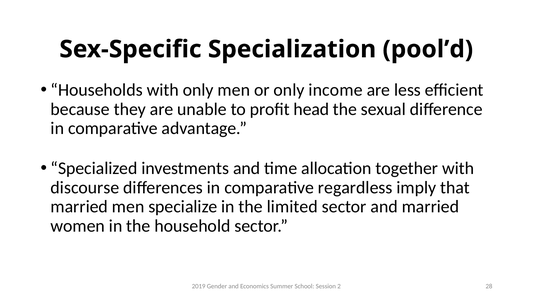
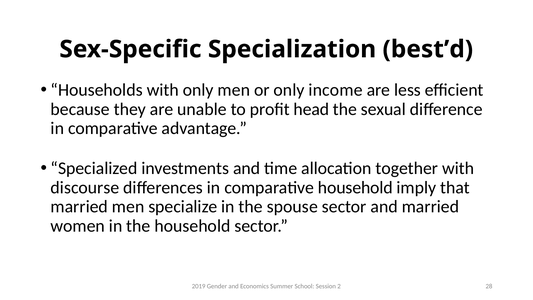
pool’d: pool’d -> best’d (428, 49)
comparative regardless: regardless -> household (355, 187)
limited: limited -> spouse (292, 207)
